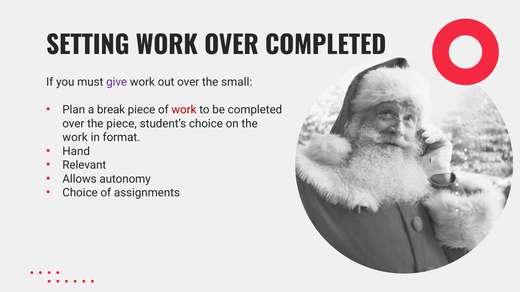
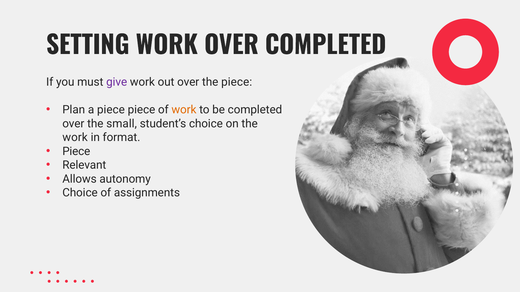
the small: small -> piece (237, 82)
a break: break -> piece (111, 110)
work colour: red -> orange (184, 110)
the piece: piece -> small (122, 124)
Hand: Hand -> Piece (76, 152)
